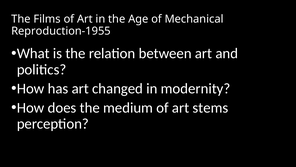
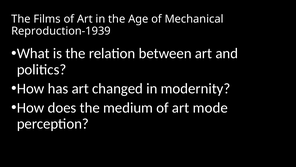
Reproduction-1955: Reproduction-1955 -> Reproduction-1939 (61, 31)
stems: stems -> mode (210, 107)
